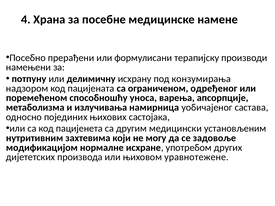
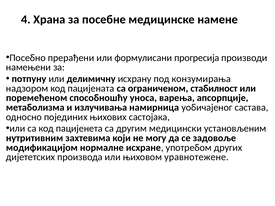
терапијску: терапијску -> прогресија (197, 58)
одређеног: одређеног -> стабилност (214, 88)
